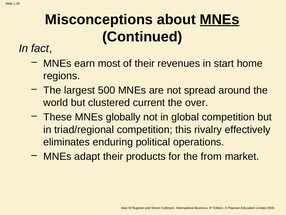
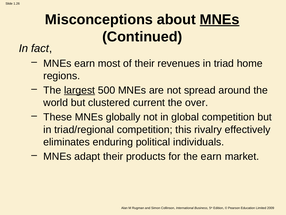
start: start -> triad (224, 63)
largest underline: none -> present (80, 90)
operations: operations -> individuals (199, 142)
the from: from -> earn (211, 156)
